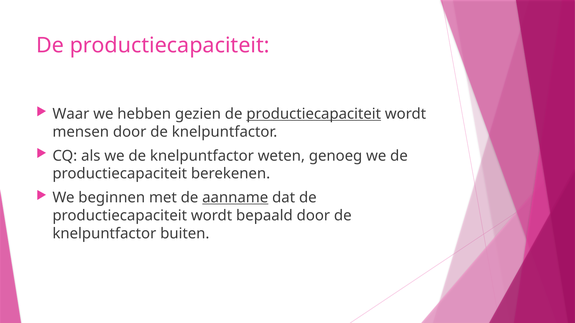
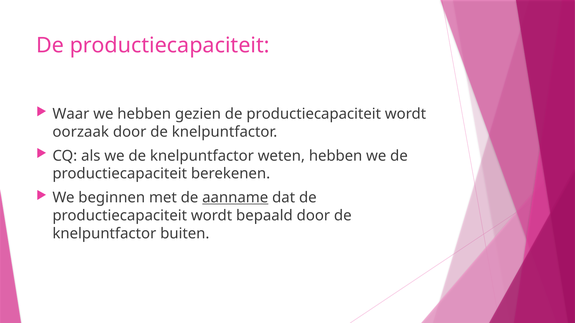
productiecapaciteit underline: present -> none (314, 114)
mensen: mensen -> oorzaak (81, 132)
weten genoeg: genoeg -> hebben (336, 156)
